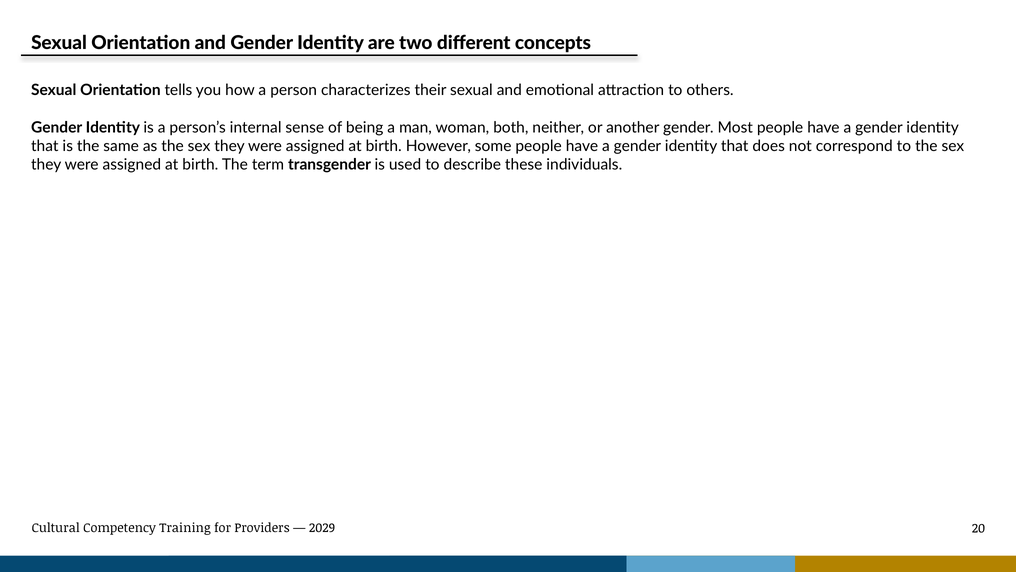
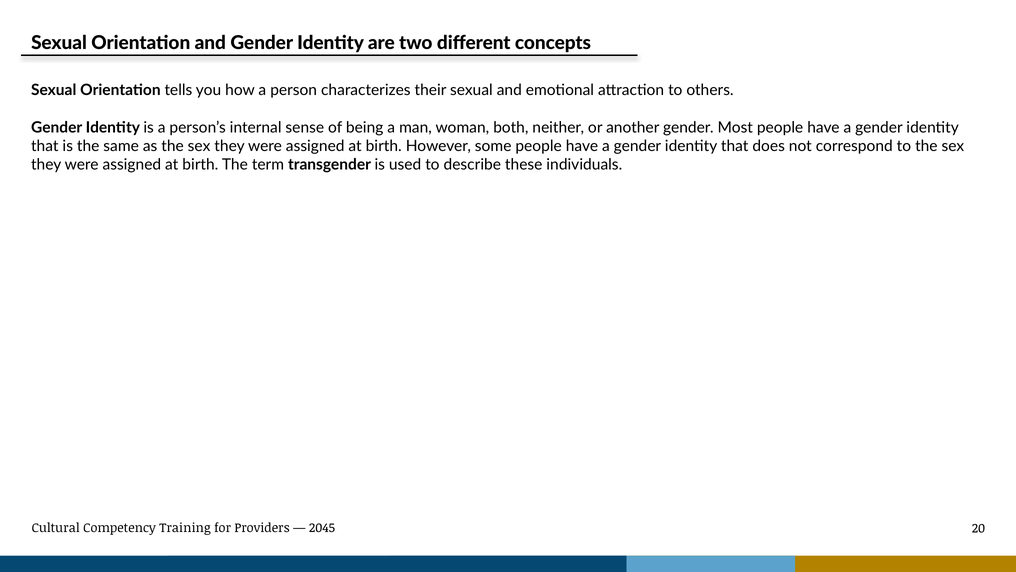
2029: 2029 -> 2045 (322, 528)
